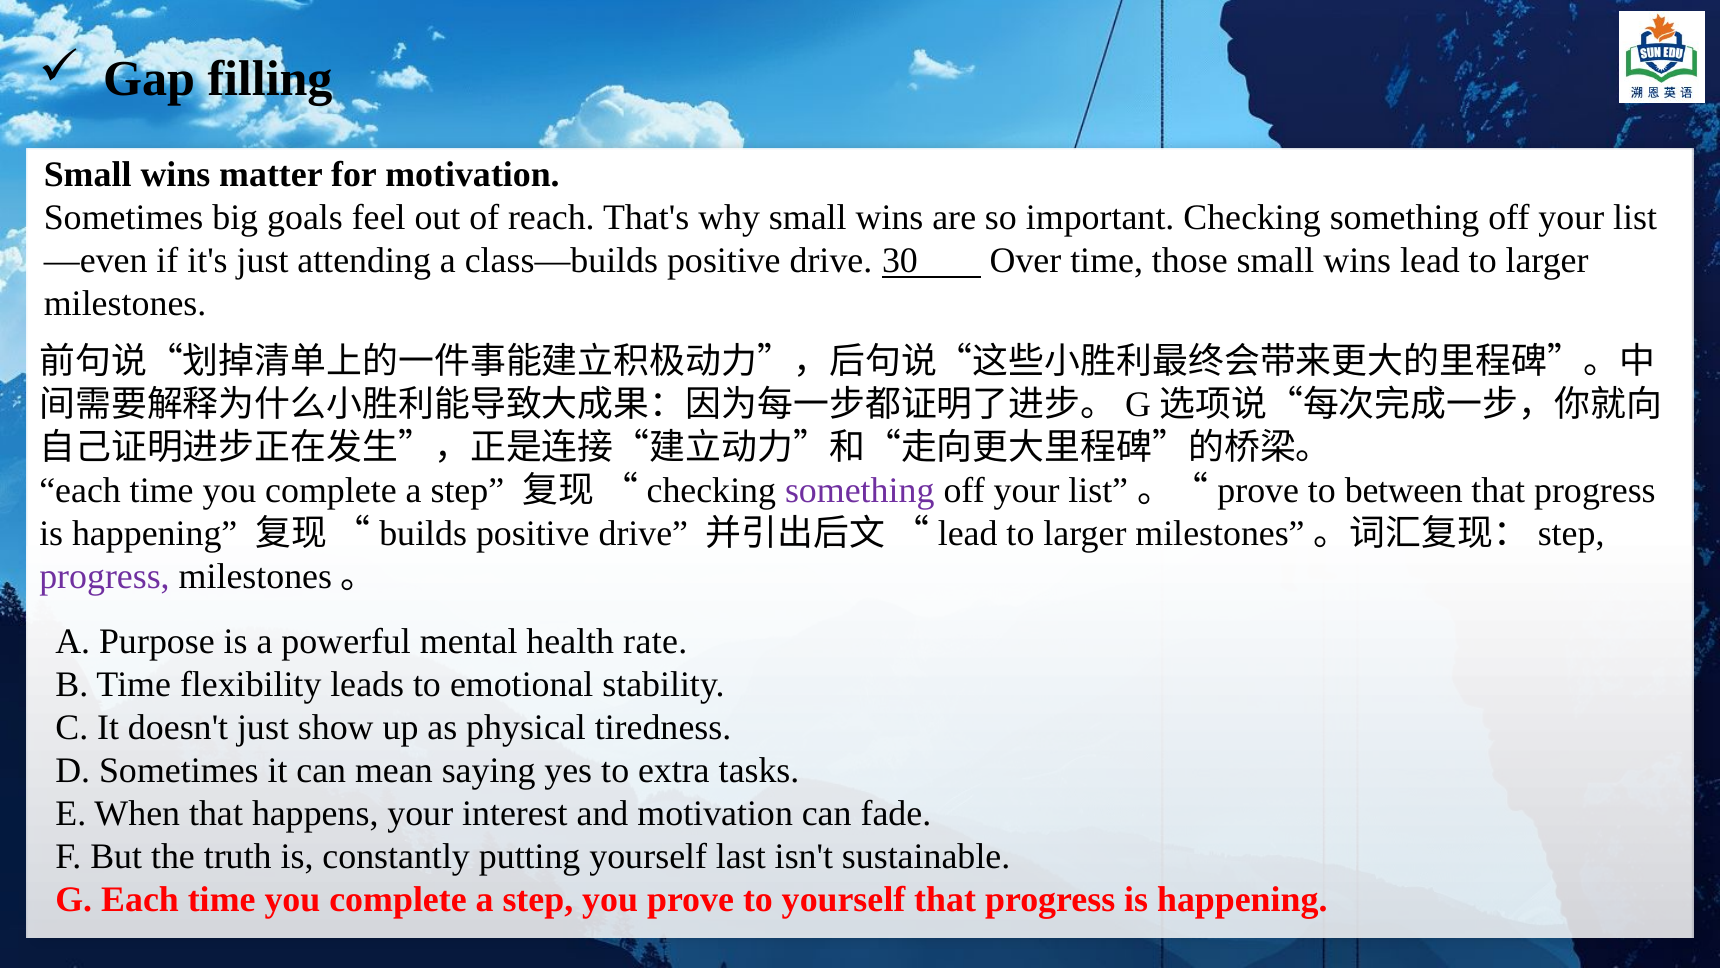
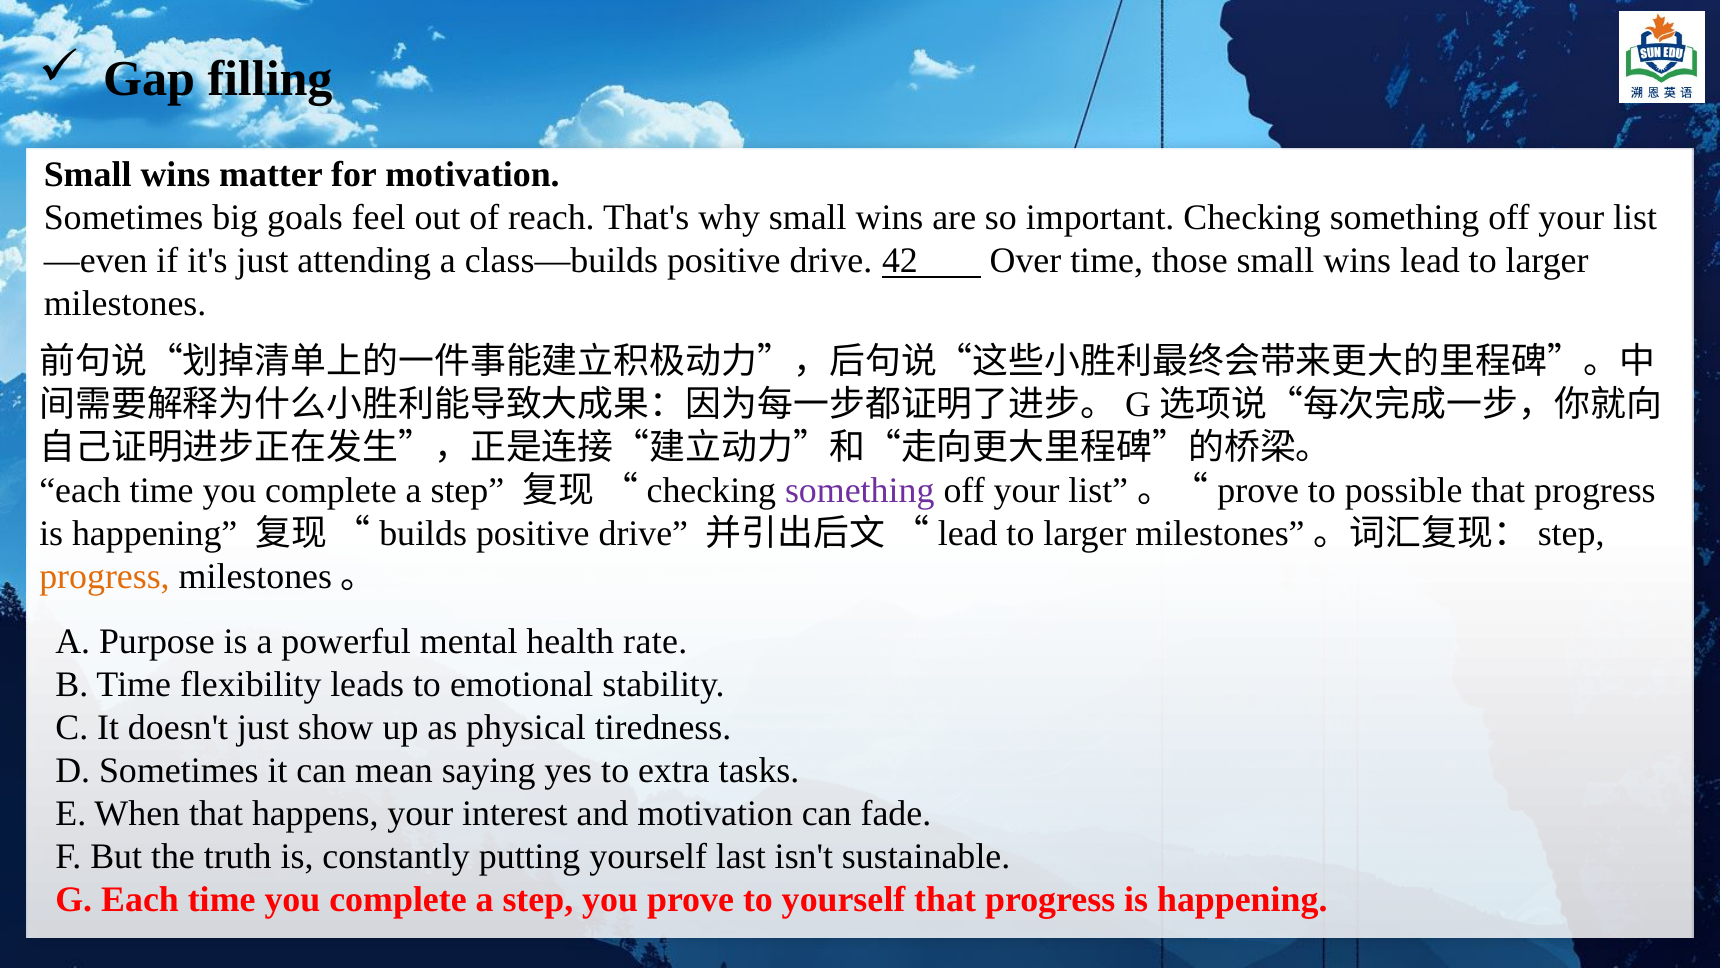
30: 30 -> 42 (900, 261)
between: between -> possible (1404, 491)
progress colour: purple -> orange (104, 577)
